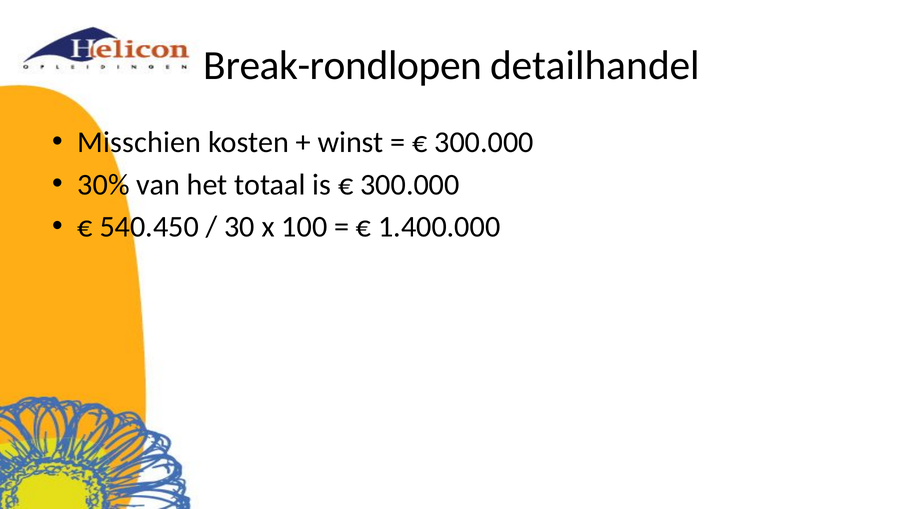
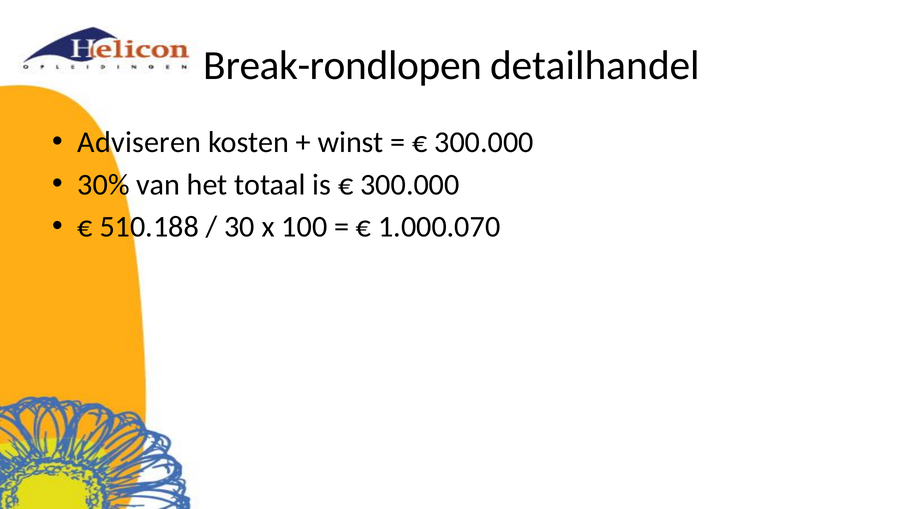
Misschien: Misschien -> Adviseren (139, 142)
540.450: 540.450 -> 510.188 (149, 227)
1.400.000: 1.400.000 -> 1.000.070 (439, 227)
